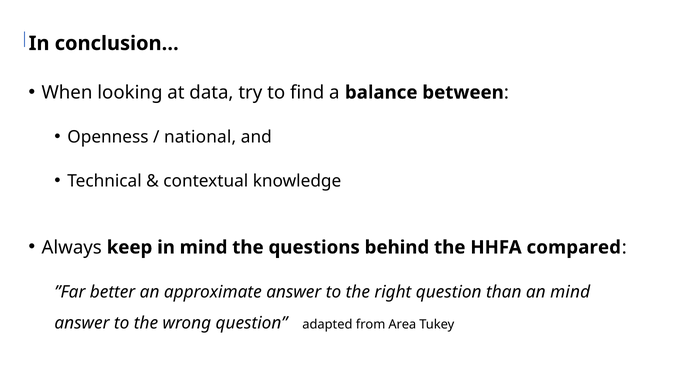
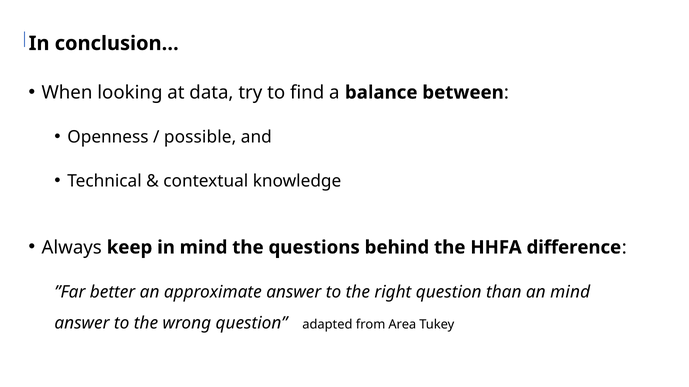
national: national -> possible (200, 137)
compared: compared -> difference (574, 248)
